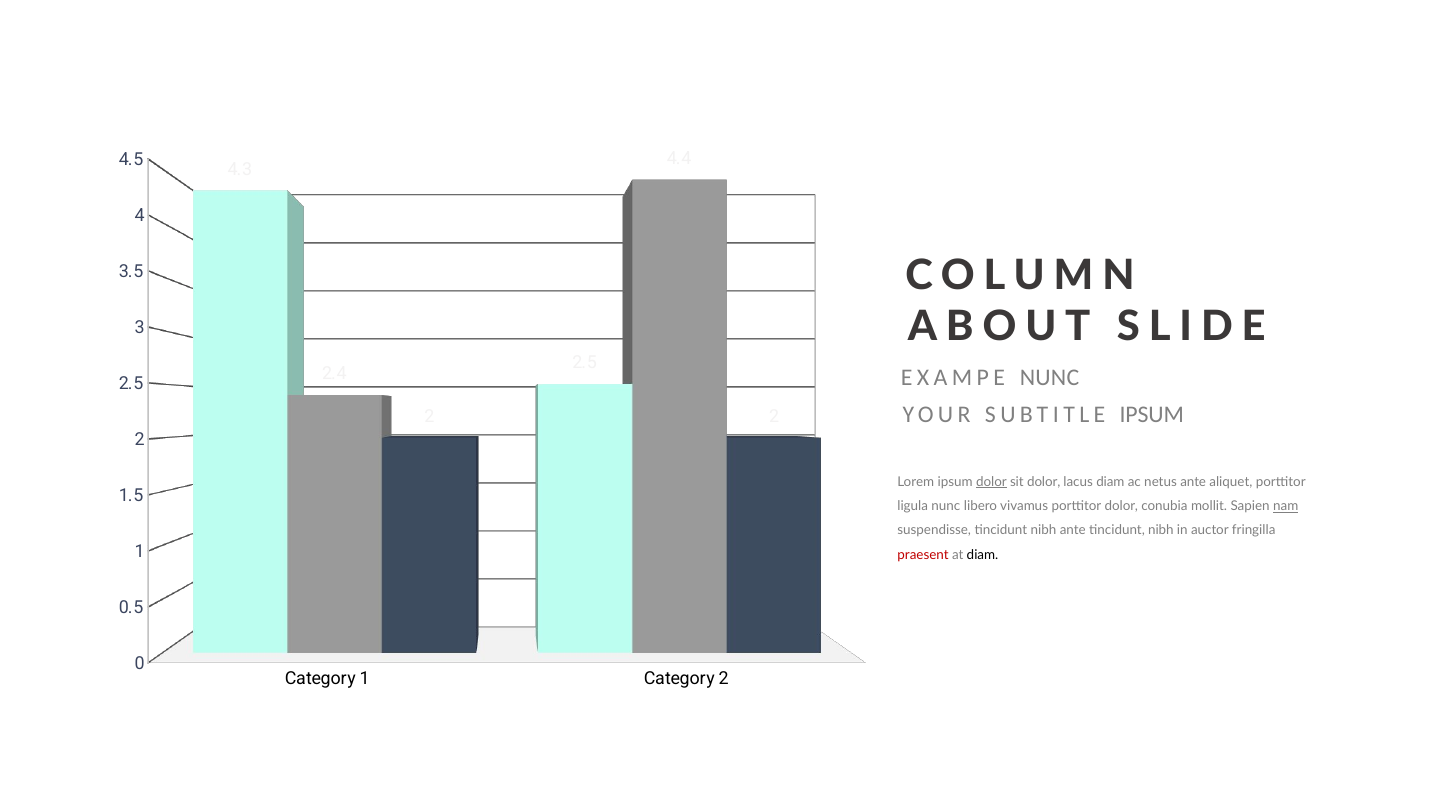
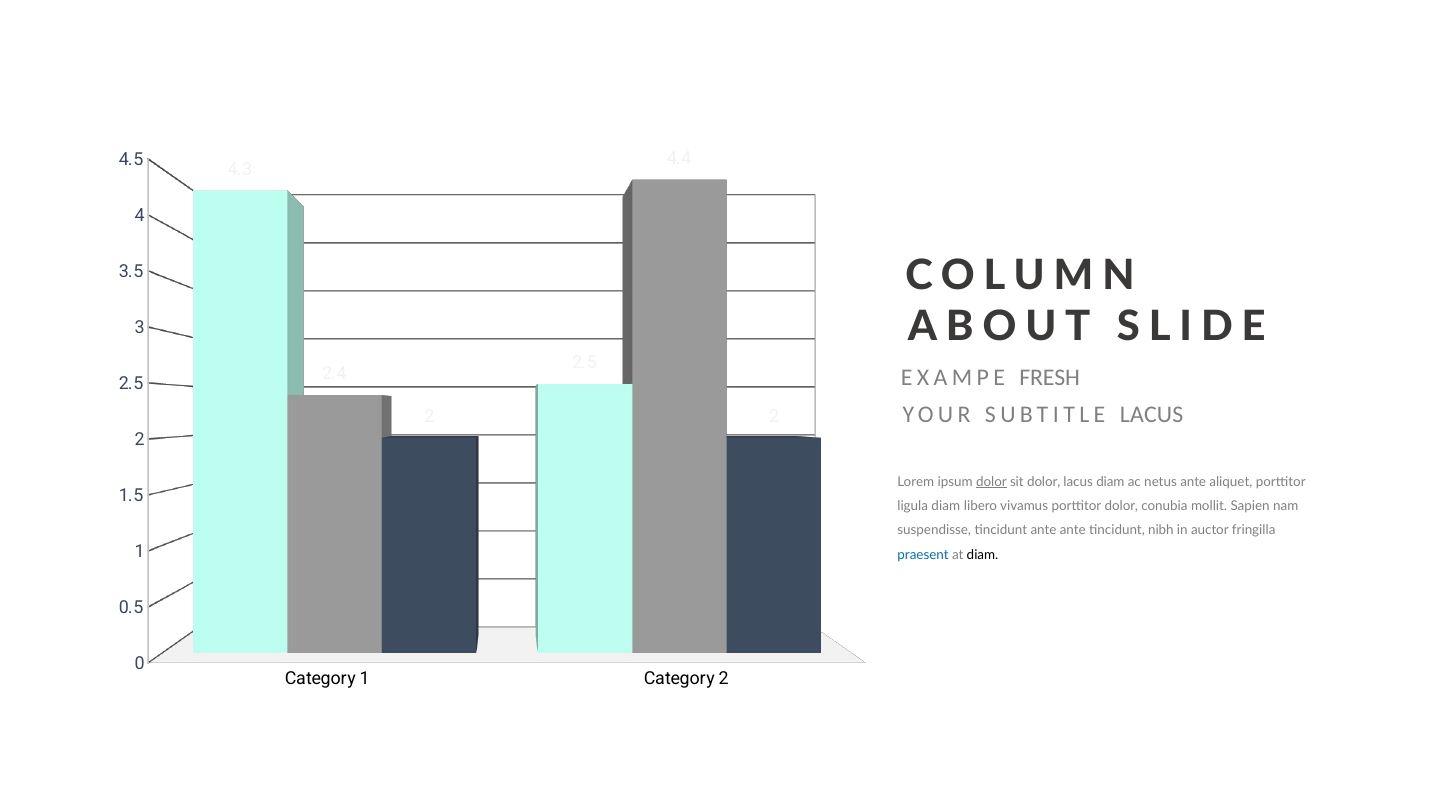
EXAMPE NUNC: NUNC -> FRESH (1050, 378)
SUBTITLE IPSUM: IPSUM -> LACUS (1152, 414)
ligula nunc: nunc -> diam (946, 506)
nam underline: present -> none (1286, 506)
suspendisse tincidunt nibh: nibh -> ante (1044, 530)
praesent colour: red -> blue (923, 555)
